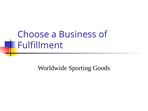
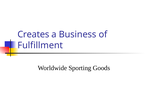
Choose: Choose -> Creates (33, 34)
